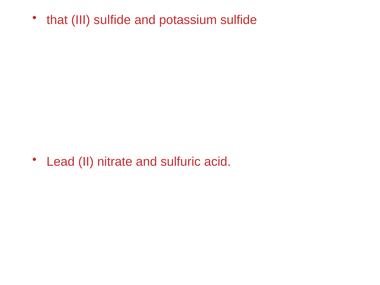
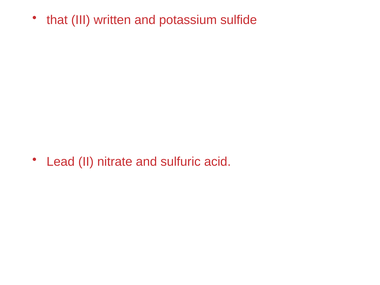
III sulfide: sulfide -> written (112, 20)
